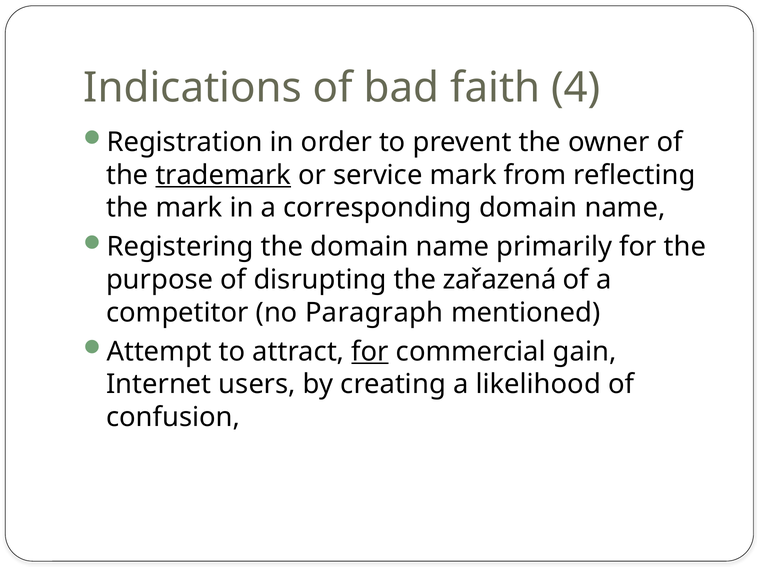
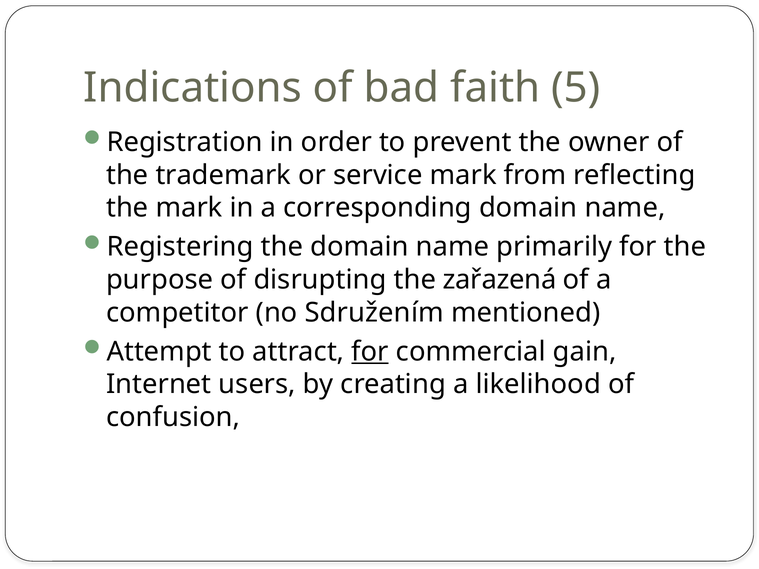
4: 4 -> 5 (576, 88)
trademark underline: present -> none (223, 175)
Paragraph: Paragraph -> Sdružením (374, 313)
